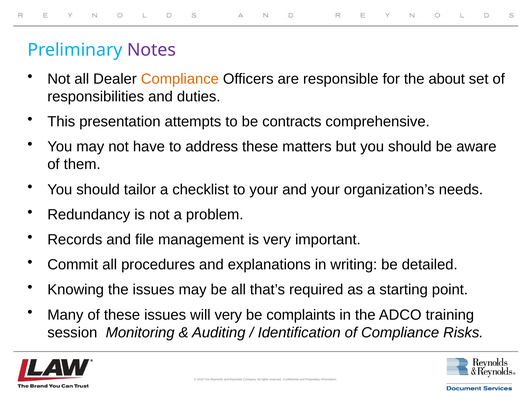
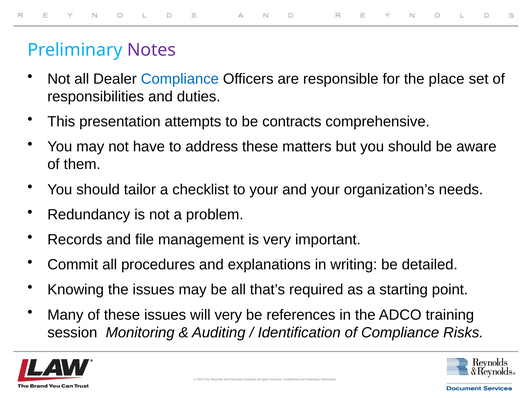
Compliance colour: orange -> blue (180, 79)
about: about -> place (447, 79)
complaints: complaints -> references (301, 315)
